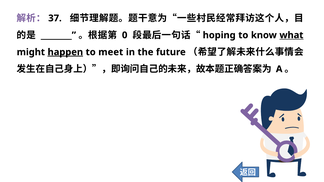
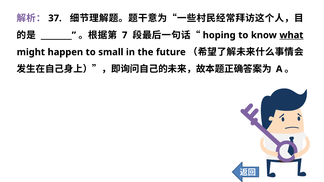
0: 0 -> 7 (125, 35)
happen underline: present -> none (65, 52)
meet: meet -> small (111, 52)
